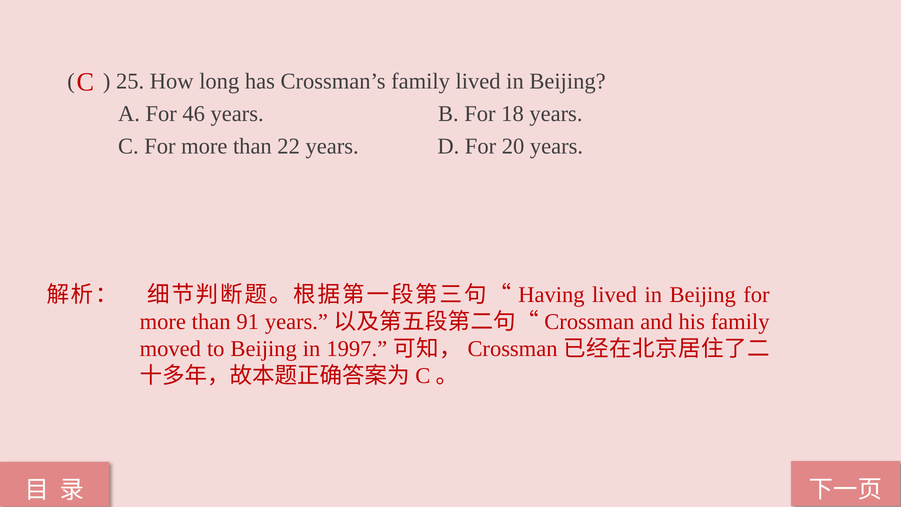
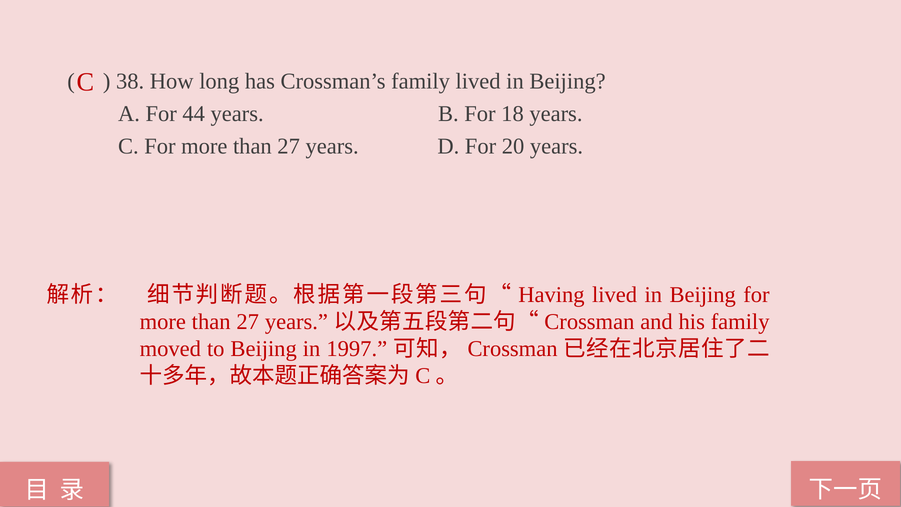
25: 25 -> 38 (130, 82)
46: 46 -> 44 (194, 114)
22: 22 -> 27 (289, 146)
91: 91 -> 27 (248, 322)
